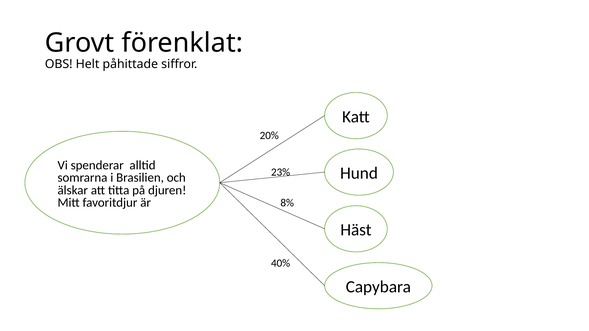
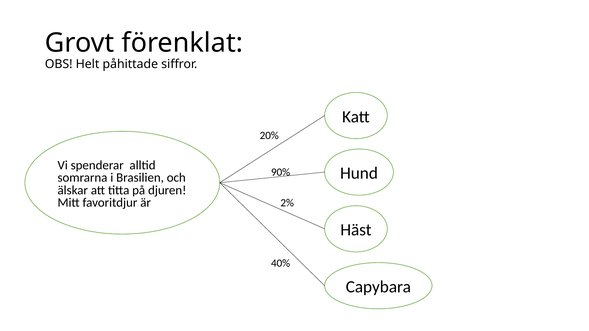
23%: 23% -> 90% (281, 172)
8%: 8% -> 2% (287, 203)
